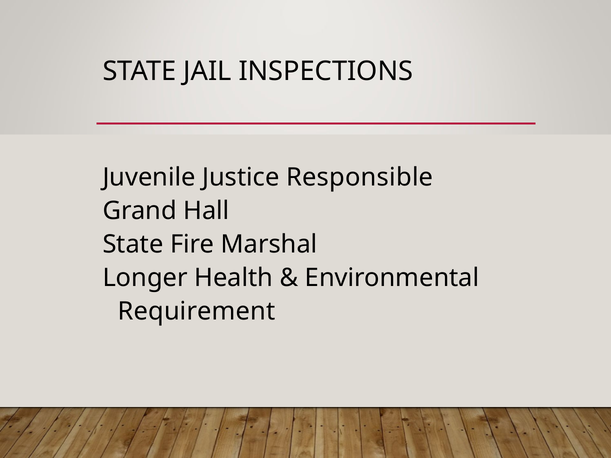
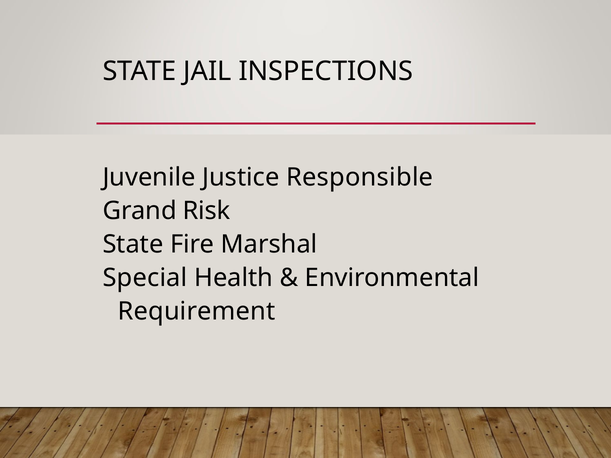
Hall: Hall -> Risk (206, 211)
Longer: Longer -> Special (145, 278)
